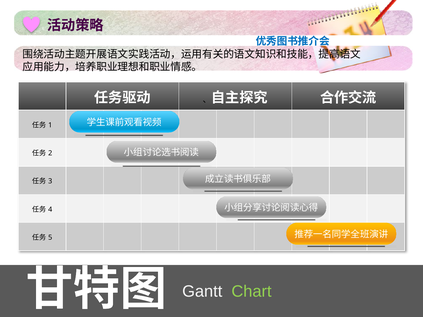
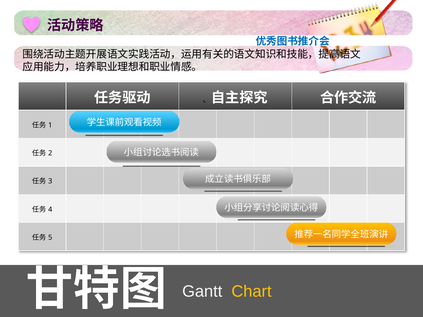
Chart colour: light green -> yellow (251, 292)
